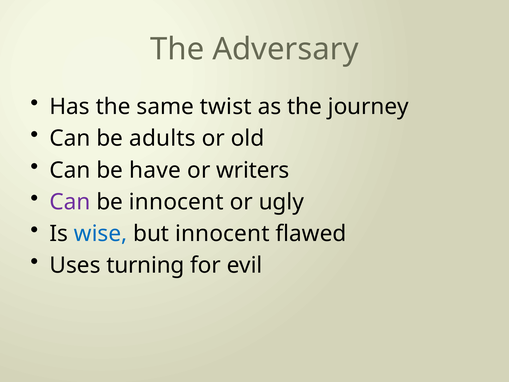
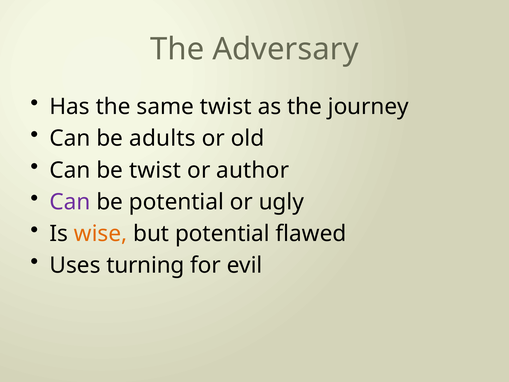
be have: have -> twist (155, 170)
writers: writers -> author (253, 170)
be innocent: innocent -> potential (176, 202)
wise colour: blue -> orange (101, 233)
but innocent: innocent -> potential (222, 233)
